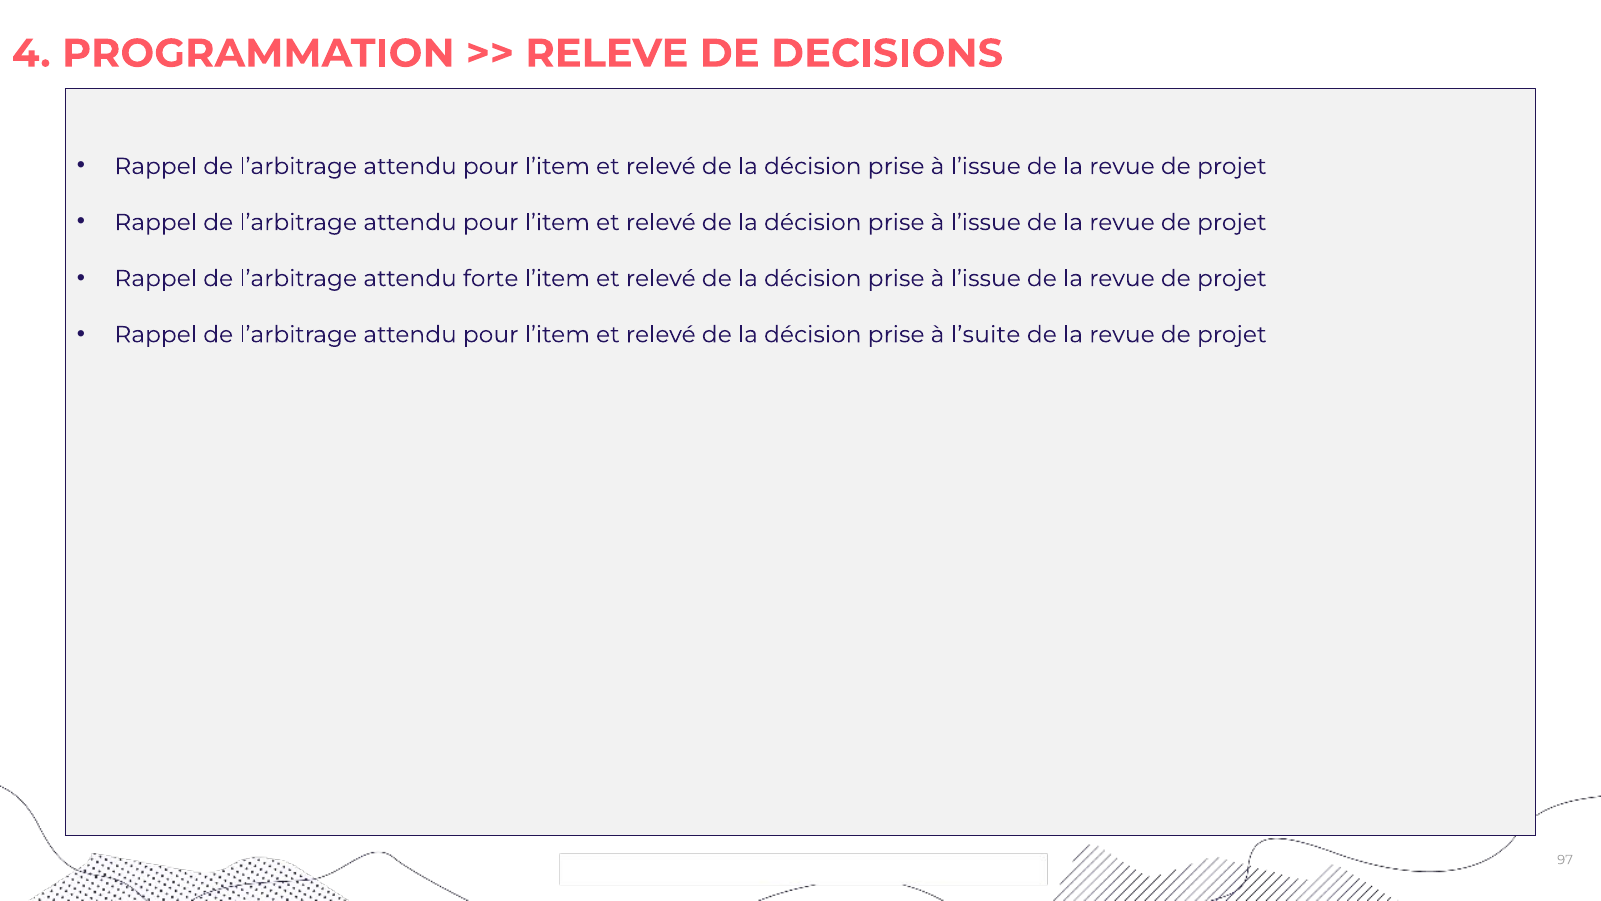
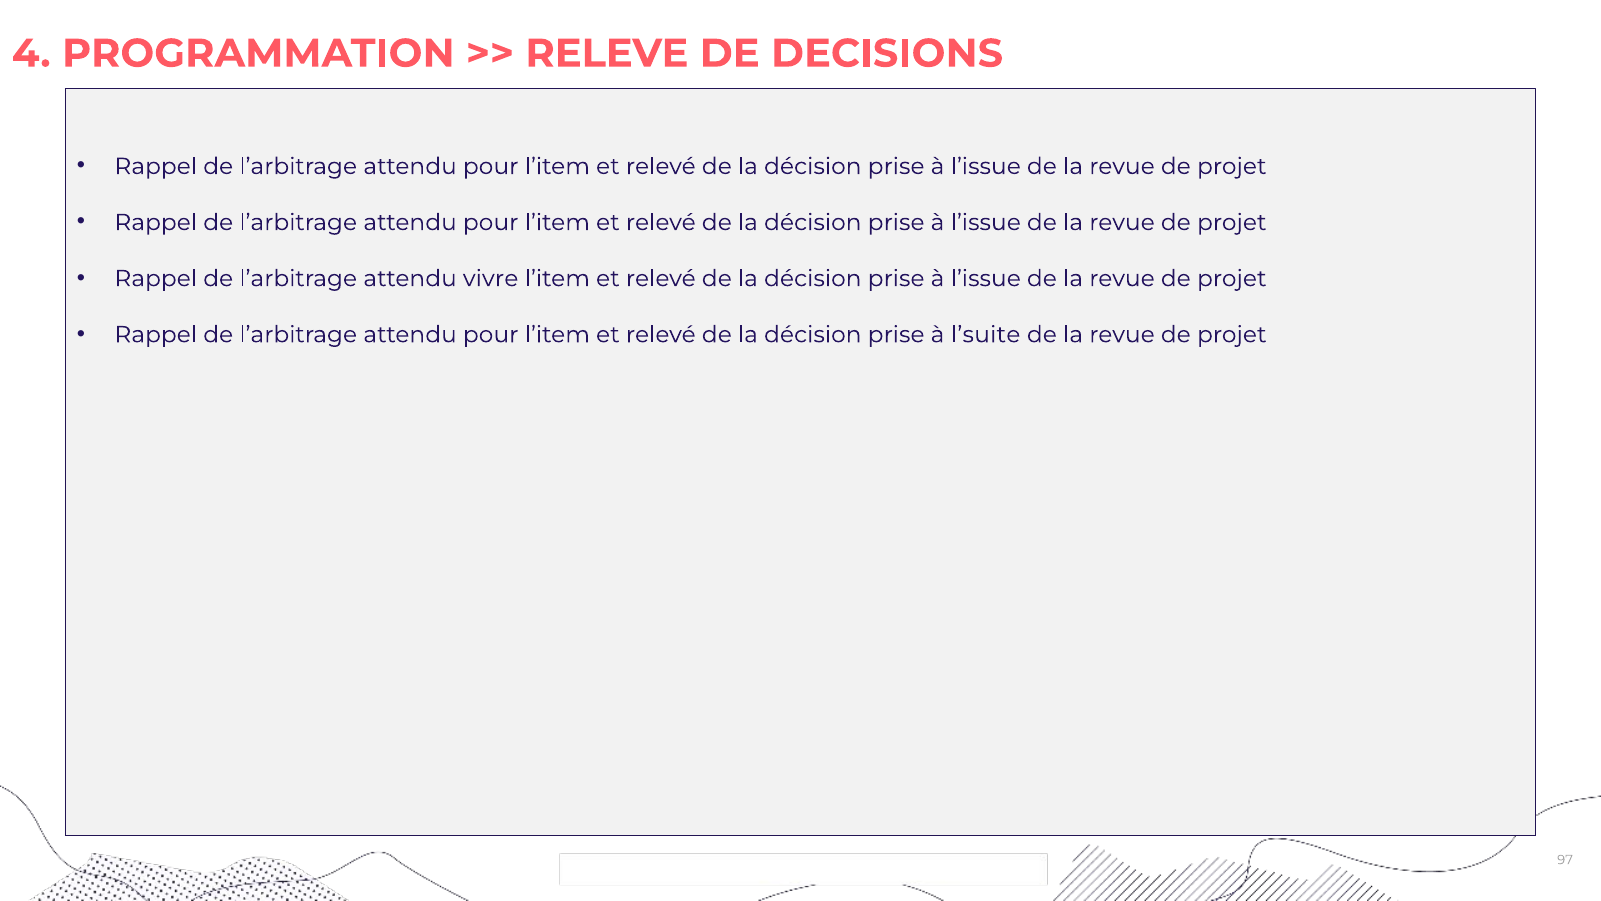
forte: forte -> vivre (491, 278)
